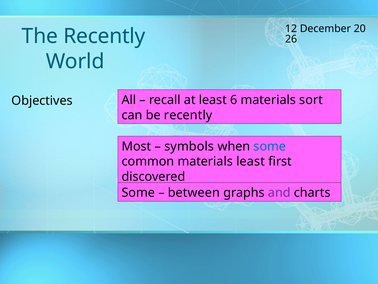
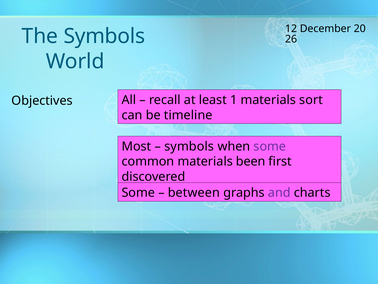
The Recently: Recently -> Symbols (104, 36)
6: 6 -> 1 (234, 100)
be recently: recently -> timeline (188, 115)
some colour: blue -> purple (270, 146)
materials least: least -> been (251, 161)
